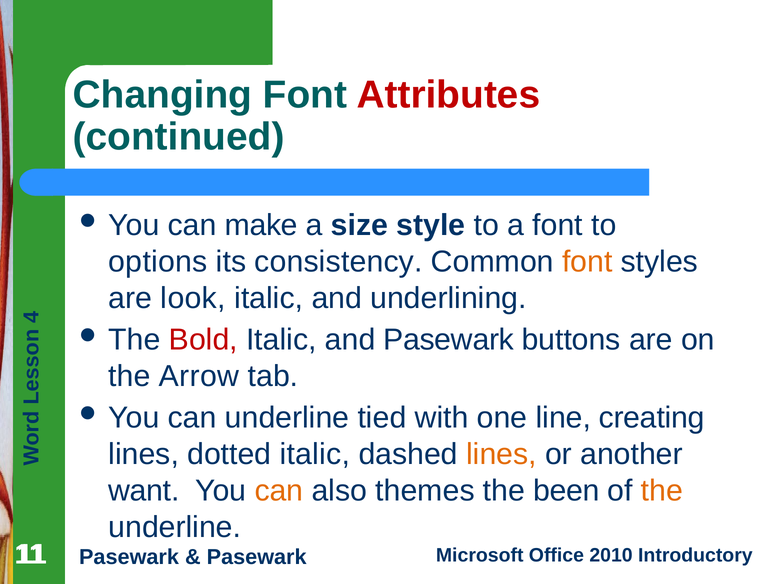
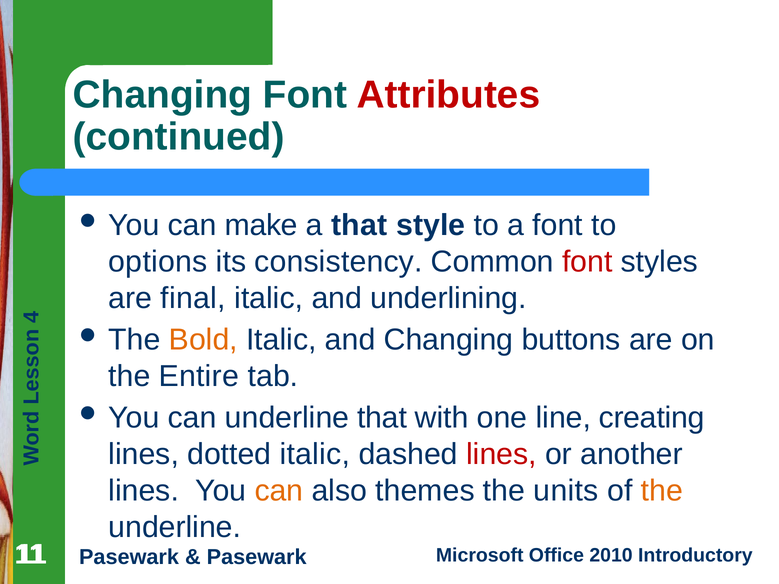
a size: size -> that (359, 225)
font colour: orange -> red (587, 262)
look: look -> final (193, 298)
Bold colour: red -> orange (203, 340)
and Pasewark: Pasewark -> Changing (448, 340)
Arrow: Arrow -> Entire (199, 376)
underline tied: tied -> that (382, 418)
lines colour: orange -> red (501, 454)
want: want -> lines (144, 491)
been: been -> units (566, 491)
